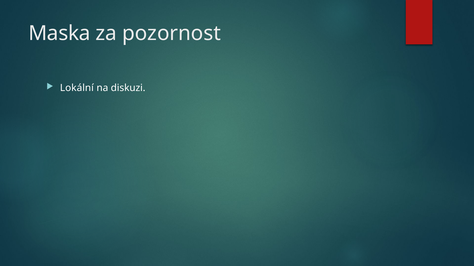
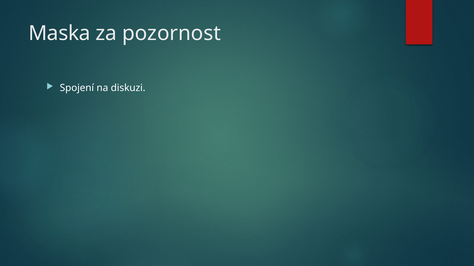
Lokální: Lokální -> Spojení (77, 88)
